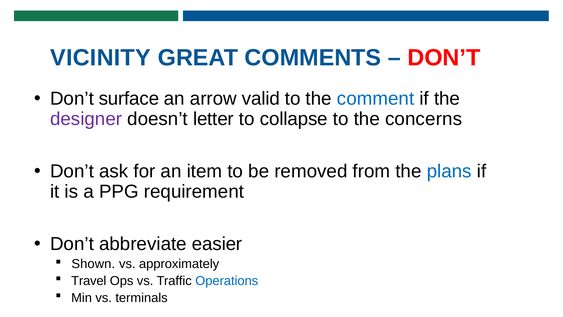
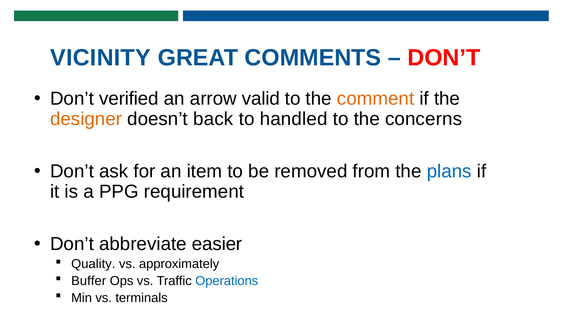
surface: surface -> verified (129, 99)
comment colour: blue -> orange (376, 99)
designer colour: purple -> orange (86, 119)
letter: letter -> back (213, 119)
collapse: collapse -> handled (294, 119)
Shown: Shown -> Quality (93, 264)
Travel: Travel -> Buffer (89, 281)
